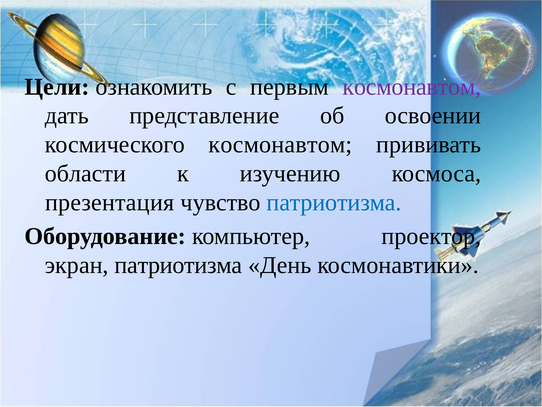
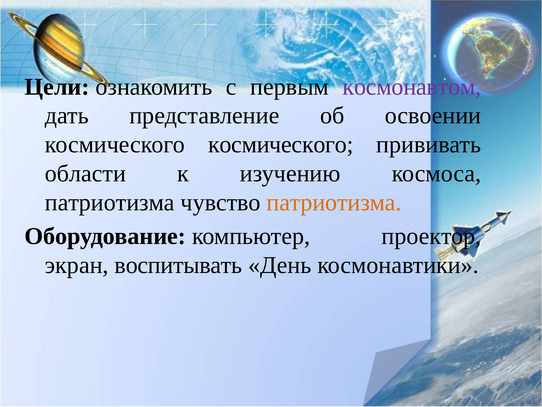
космического космонавтом: космонавтом -> космического (281, 144)
презентация: презентация -> патриотизма (110, 202)
патриотизма colour: blue -> orange (334, 202)
экран патриотизма: патриотизма -> воспитывать (178, 265)
